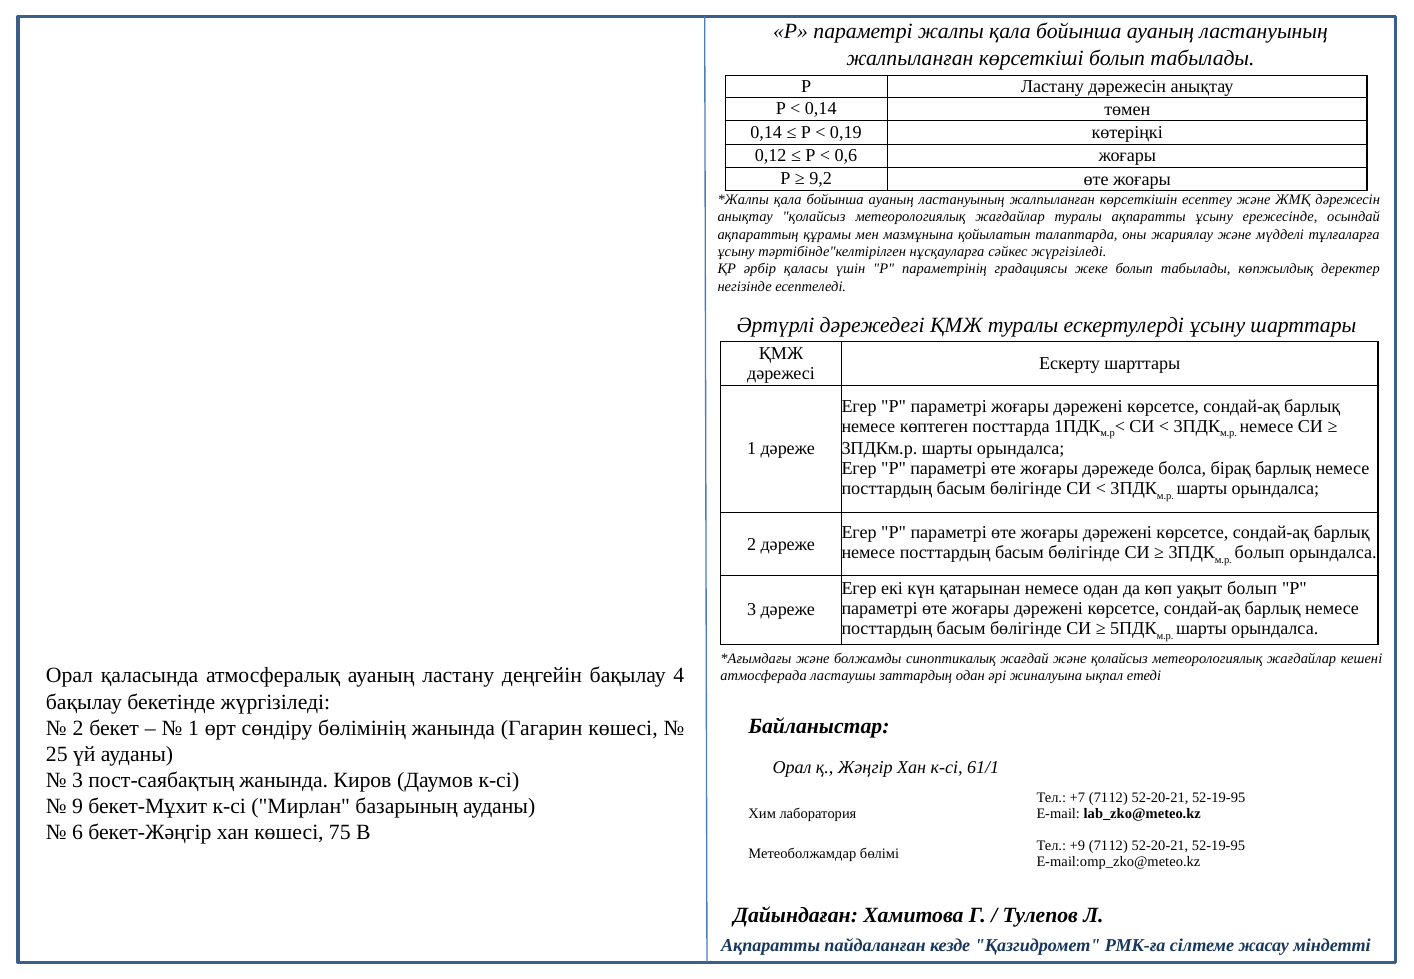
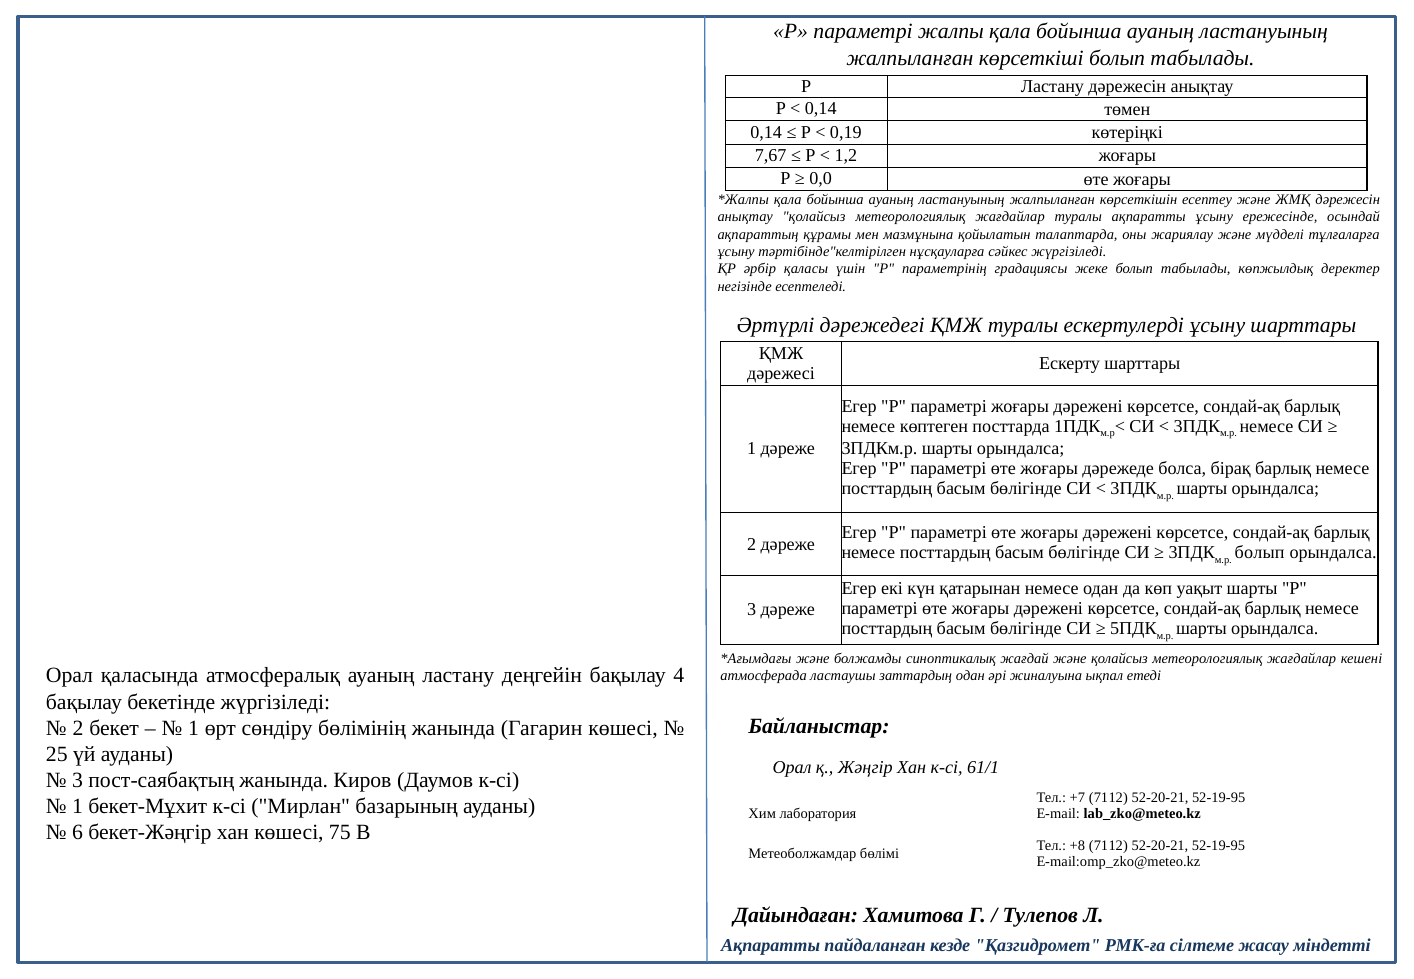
0,12: 0,12 -> 7,67 (771, 156)
0,6: 0,6 -> 1,2 (846, 156)
9,2: 9,2 -> 0,0 (821, 179)
уақыт болып: болып -> шарты (1252, 588)
9: 9 -> 1 (78, 806)
+9: +9 -> +8 (1077, 846)
